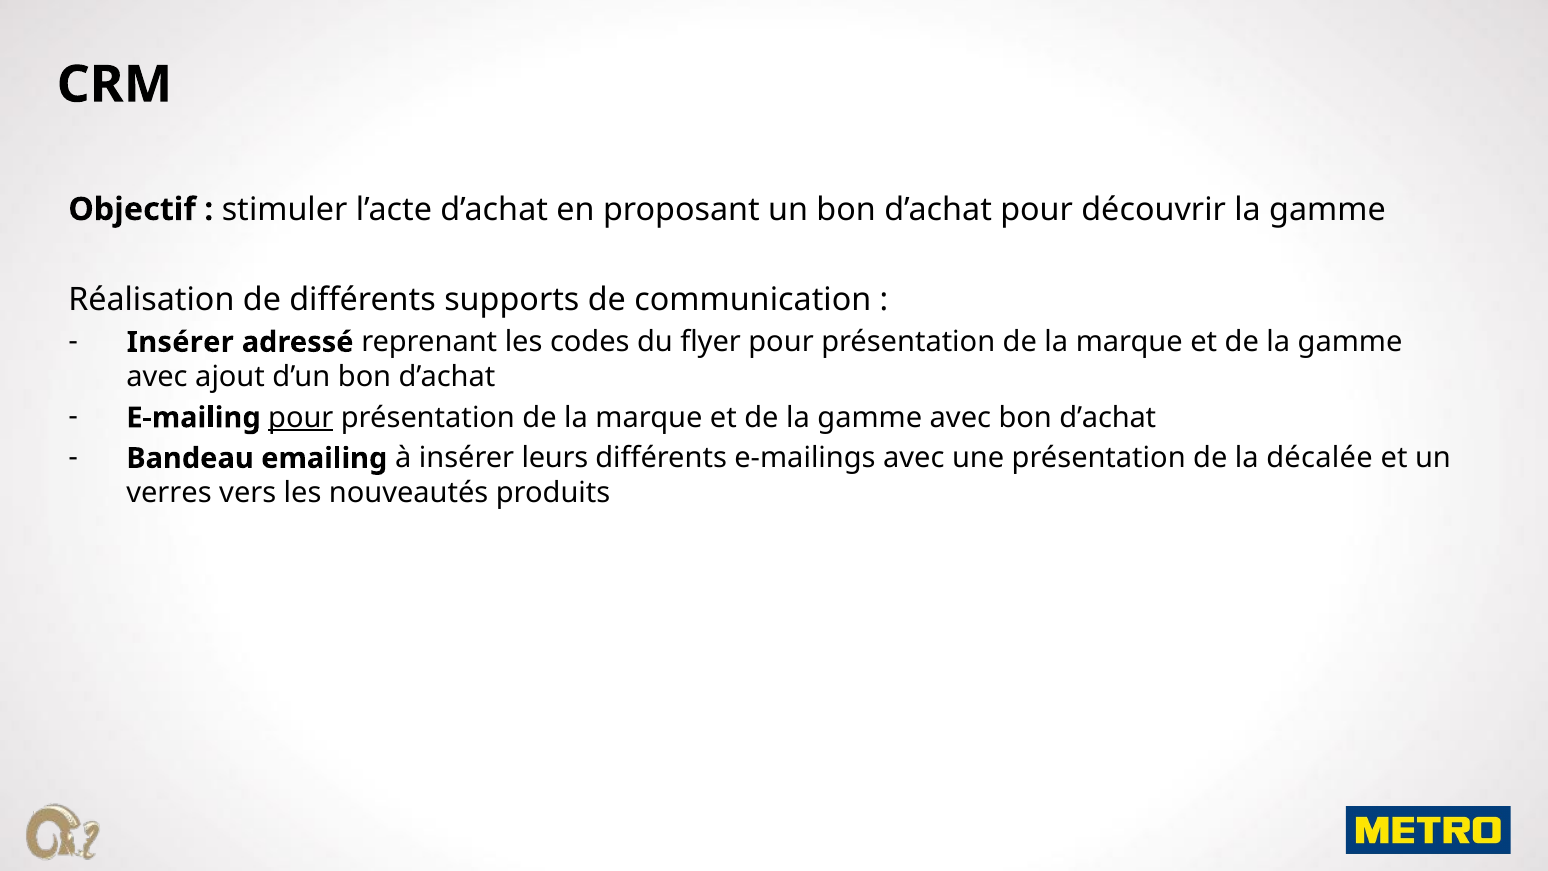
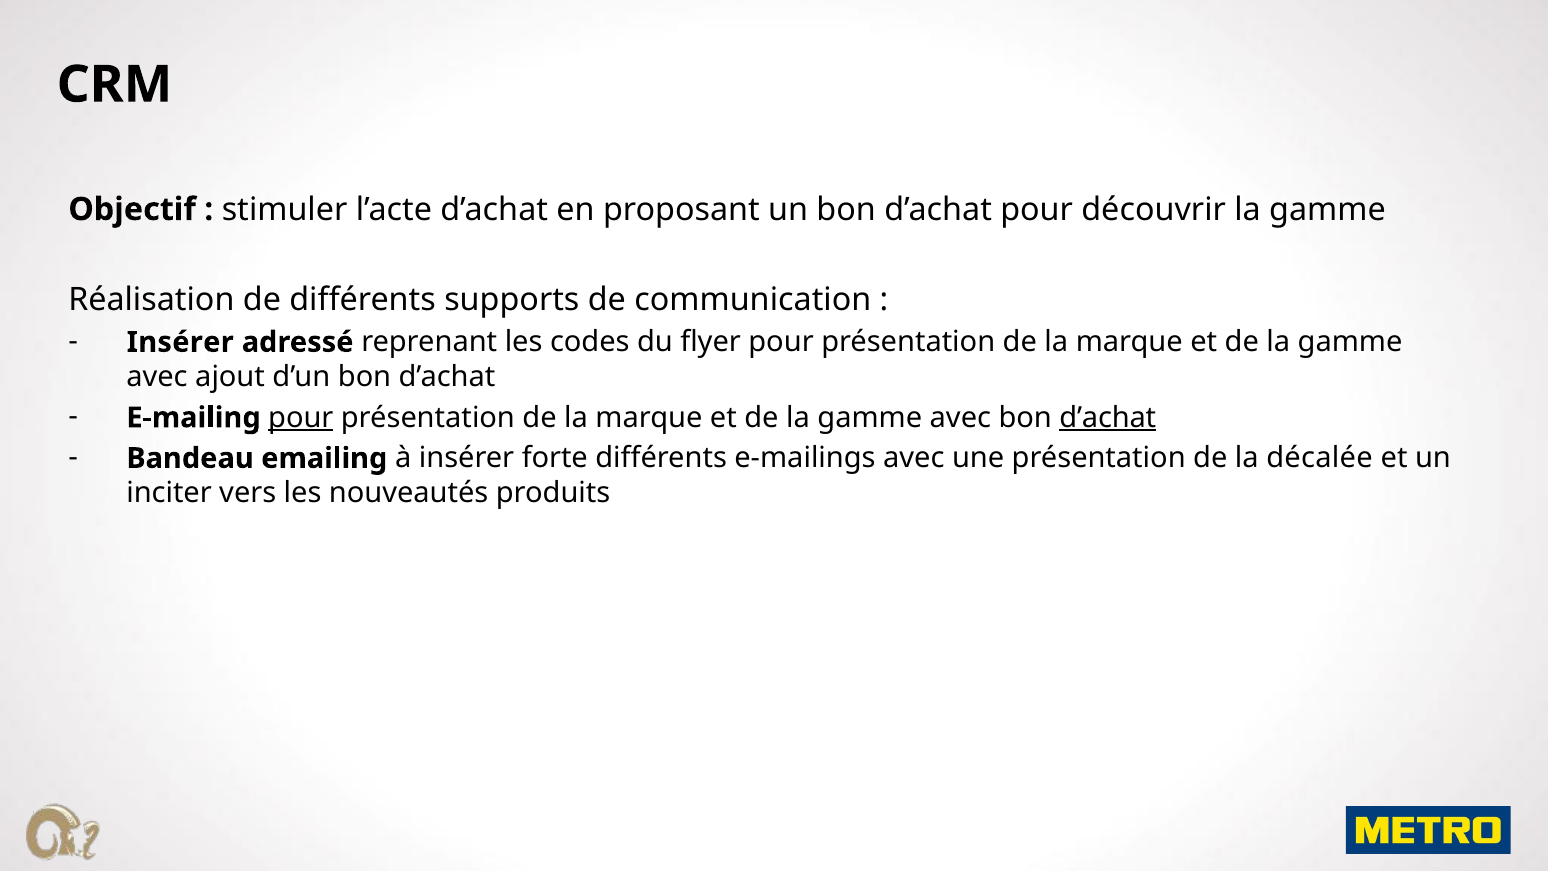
d’achat underline: none -> present (1108, 418)
leurs: leurs -> forte (555, 458)
verres: verres -> inciter (169, 493)
